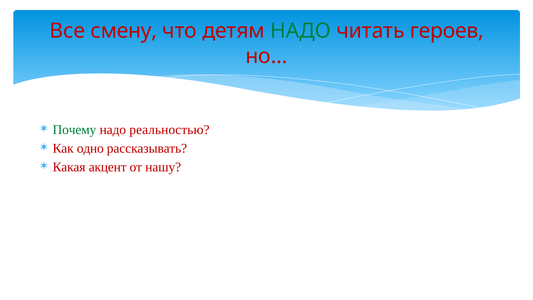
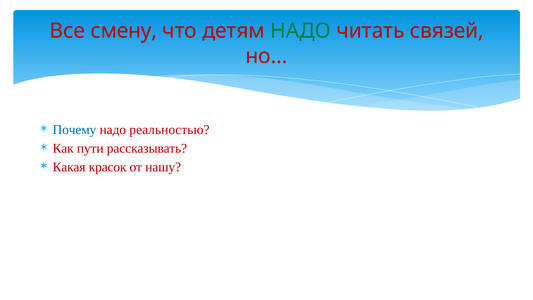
героев: героев -> связей (447, 31)
Почему colour: green -> blue (74, 130)
одно: одно -> пути (90, 148)
акцент: акцент -> красок (108, 167)
